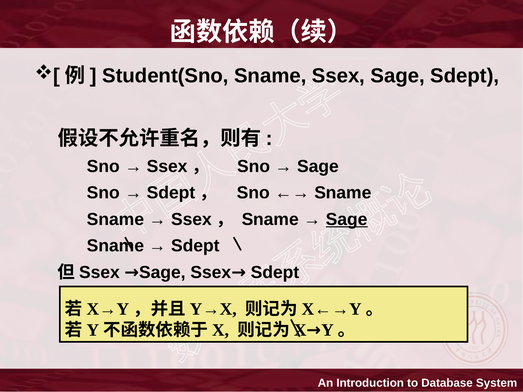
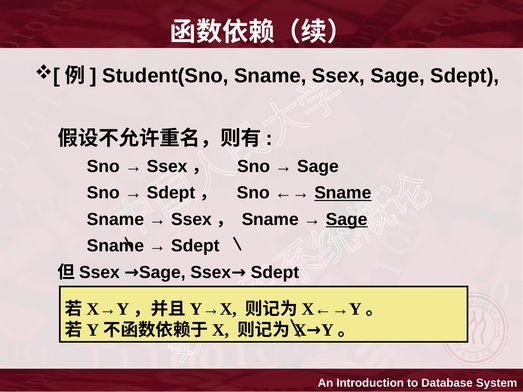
Sname underline: none -> present (343, 193)
